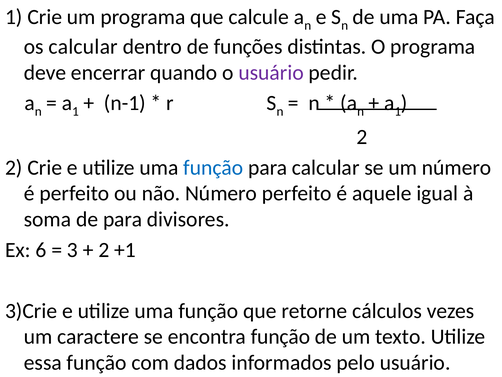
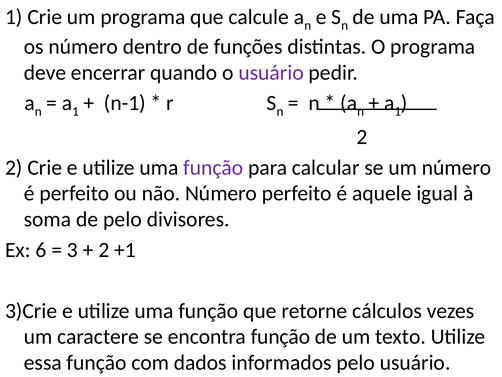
os calcular: calcular -> número (83, 47)
função colour: blue -> purple (213, 167)
de para: para -> pelo (123, 219)
